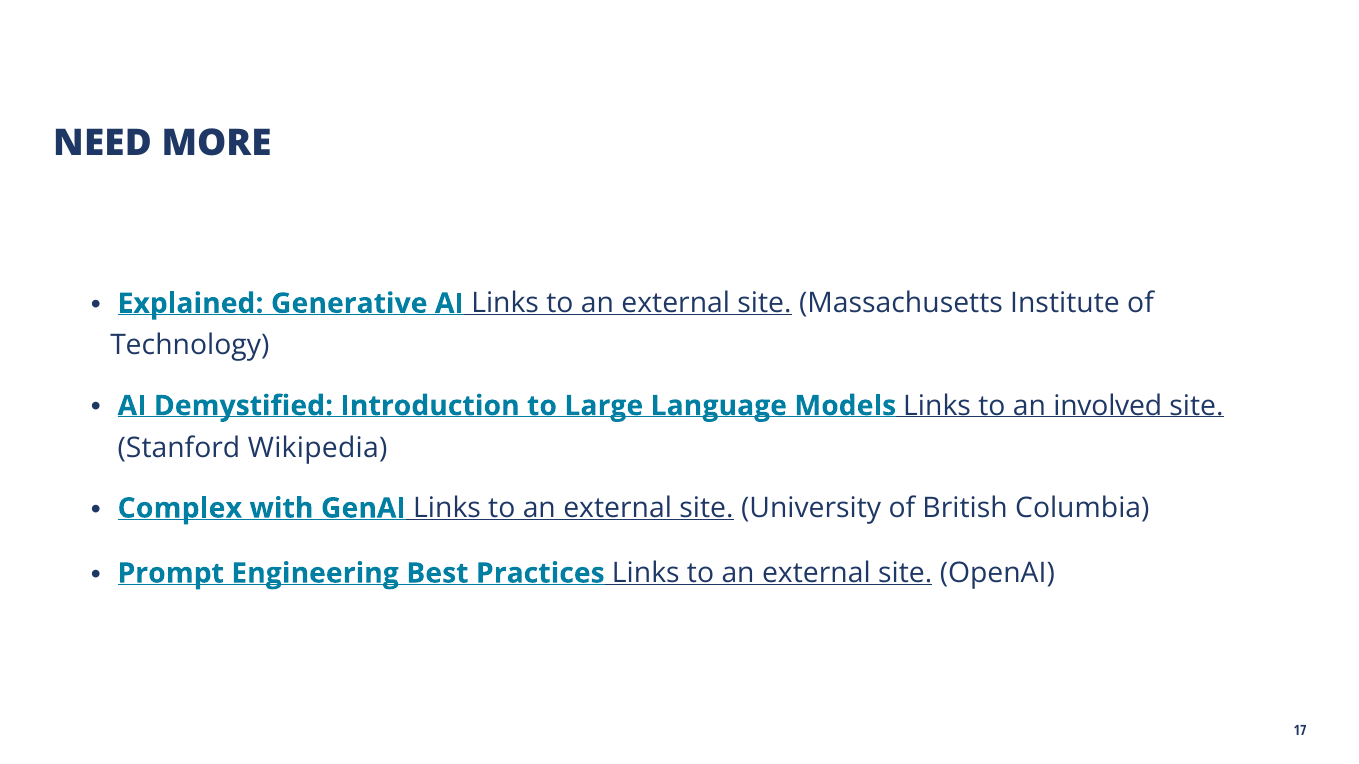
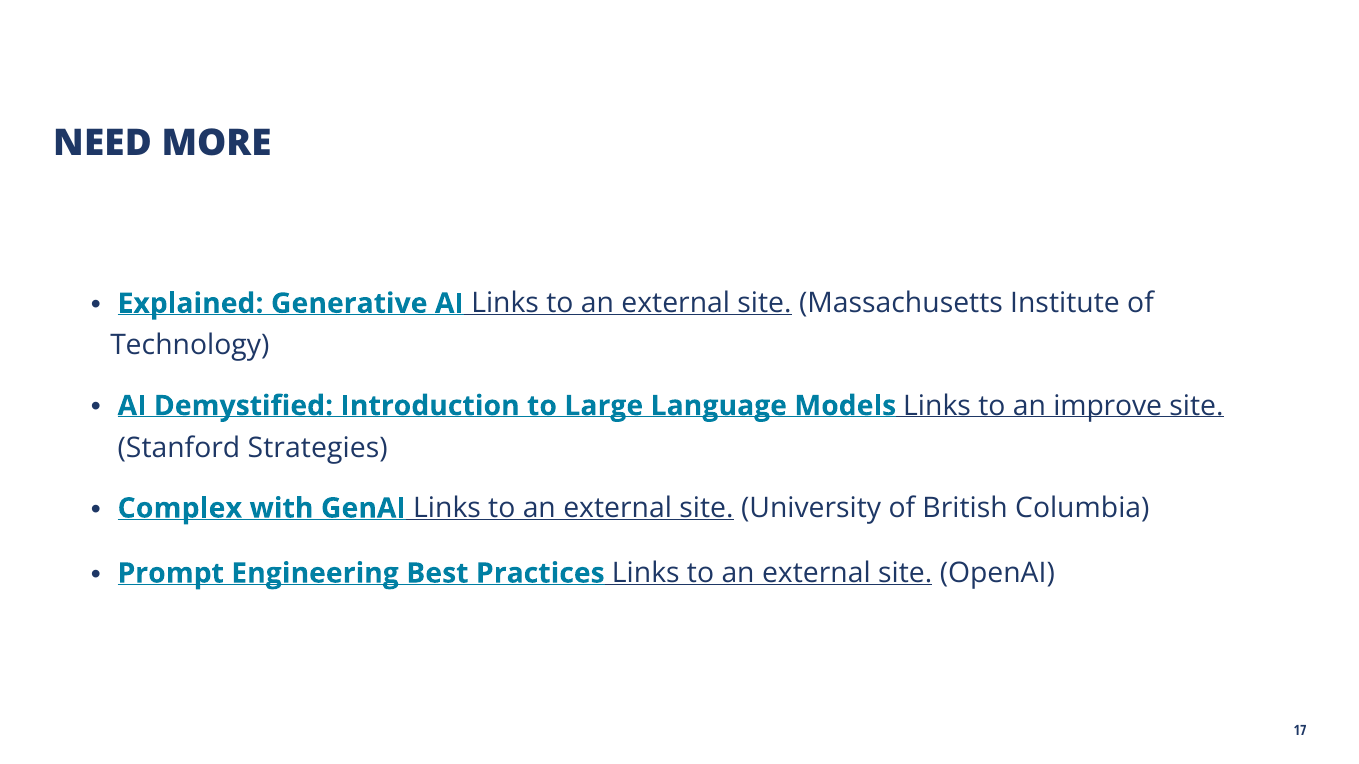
involved: involved -> improve (1108, 406)
Wikipedia: Wikipedia -> Strategies (318, 448)
